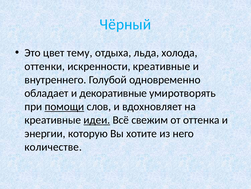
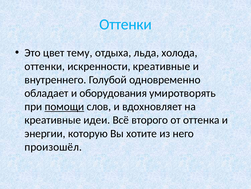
Чёрный: Чёрный -> Оттенки (126, 24)
декоративные: декоративные -> оборудования (113, 93)
идеи underline: present -> none (97, 120)
свежим: свежим -> второго (150, 120)
количестве: количестве -> произошёл (53, 146)
